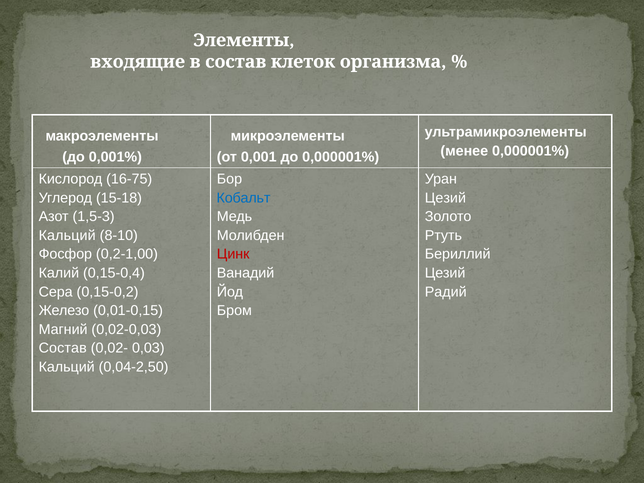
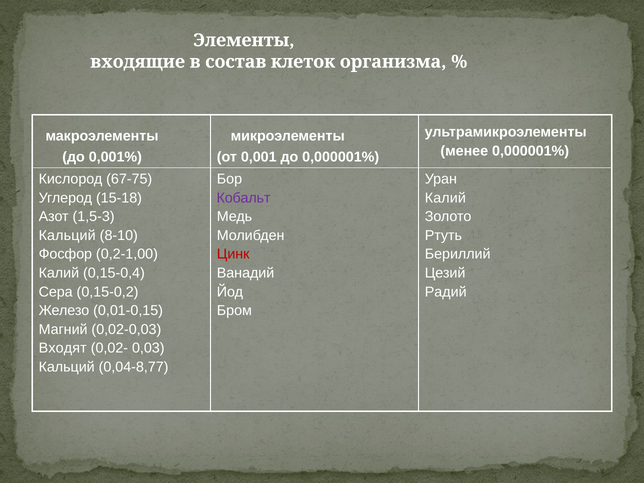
16-75: 16-75 -> 67-75 (129, 179)
Кобальт colour: blue -> purple (244, 198)
Цезий: Цезий -> Калий (445, 198)
Состав: Состав -> Входят (63, 348)
0,04-2,50: 0,04-2,50 -> 0,04-8,77 (134, 367)
